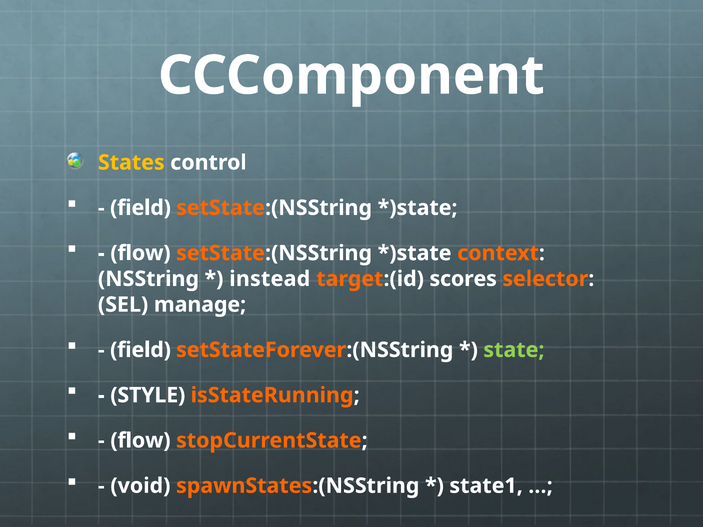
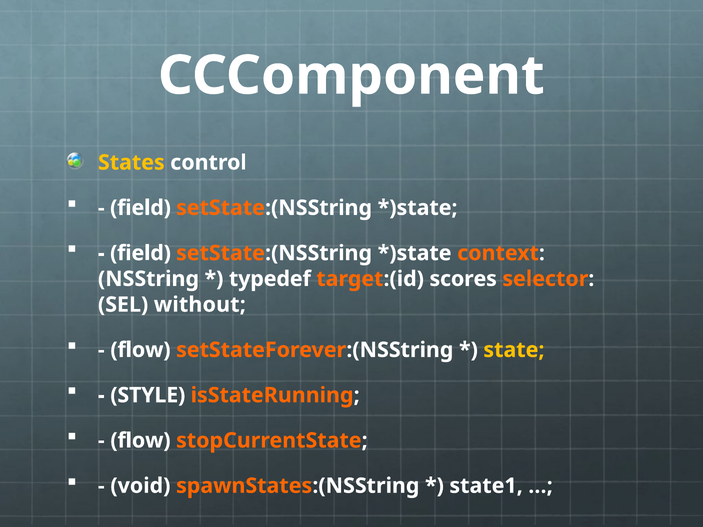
flow: flow -> field (141, 253)
instead: instead -> typedef (270, 279)
manage: manage -> without (200, 305)
field: field -> flow (140, 350)
state colour: light green -> yellow (514, 350)
